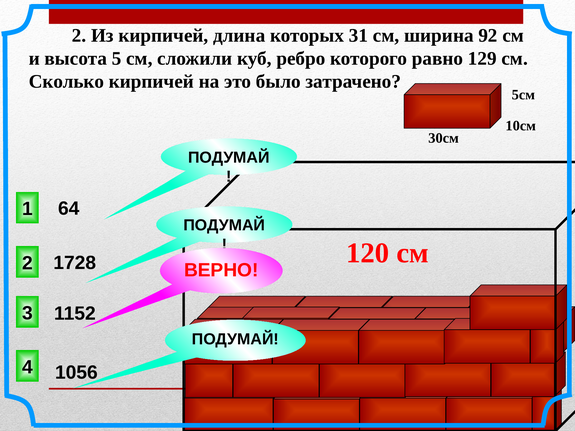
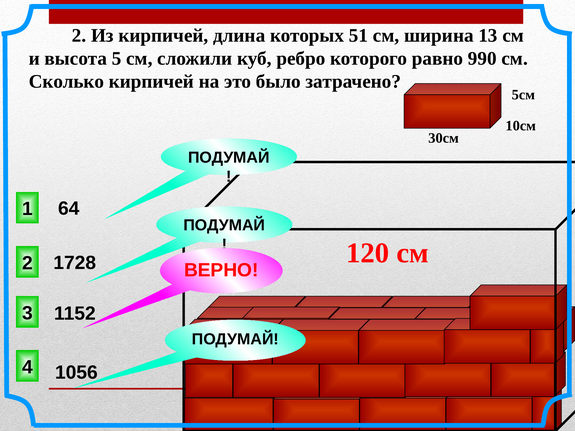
31: 31 -> 51 (359, 36)
92: 92 -> 13 (488, 36)
129: 129 -> 990 (482, 59)
